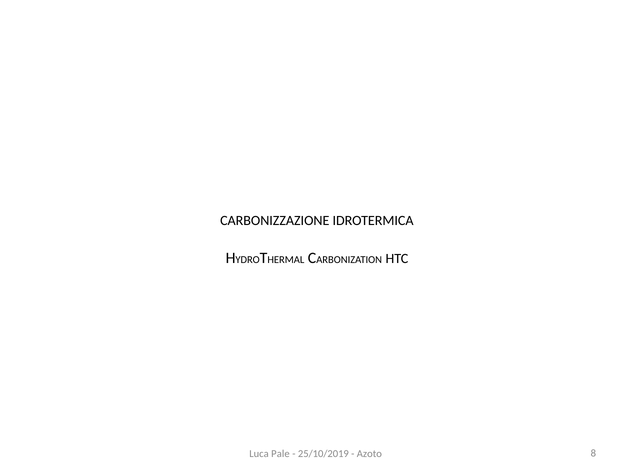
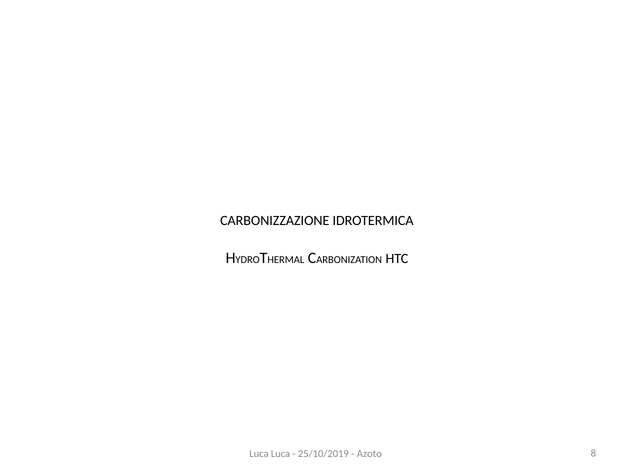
Luca Pale: Pale -> Luca (281, 454)
